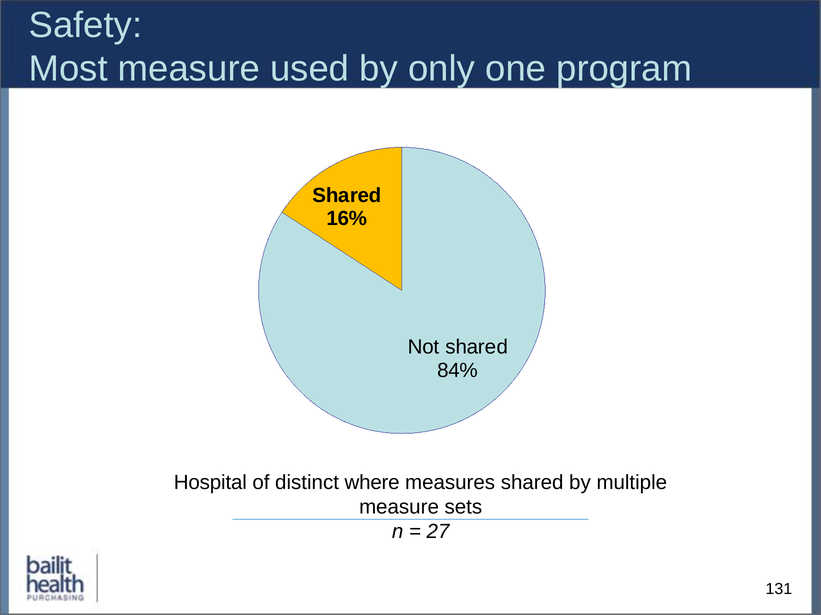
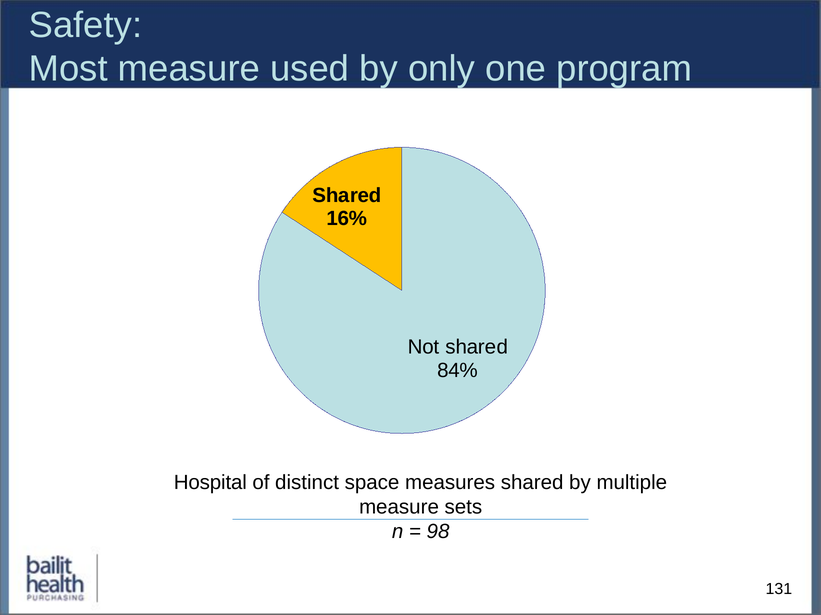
where: where -> space (372, 483)
27: 27 -> 98 (438, 532)
